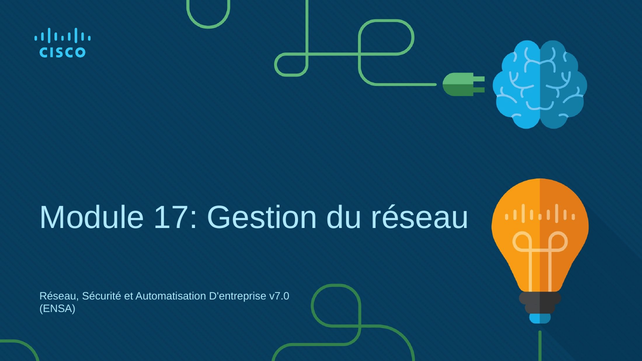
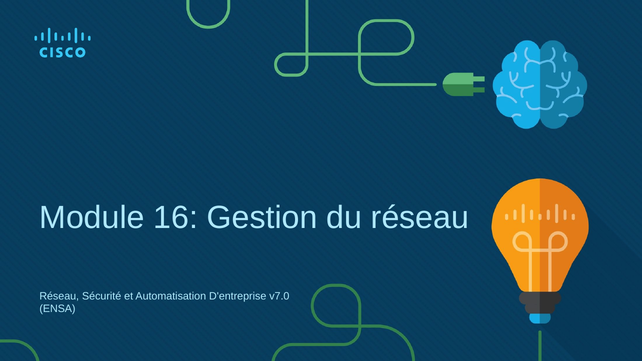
17: 17 -> 16 (176, 218)
